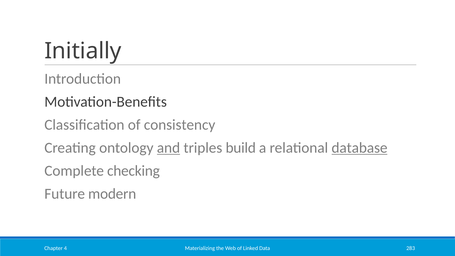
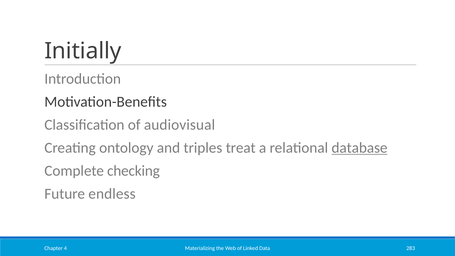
consistency: consistency -> audiovisual (180, 125)
and underline: present -> none (168, 148)
build: build -> treat (241, 148)
modern: modern -> endless (112, 194)
